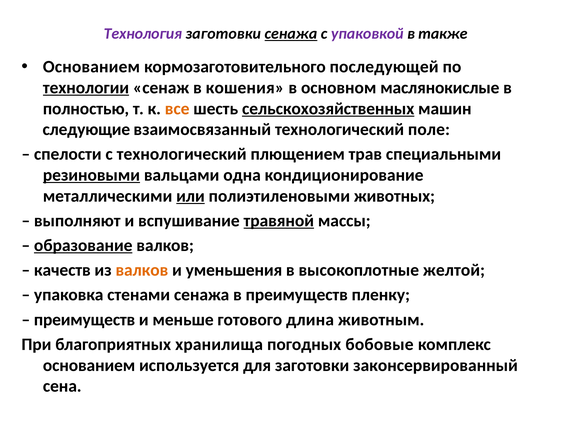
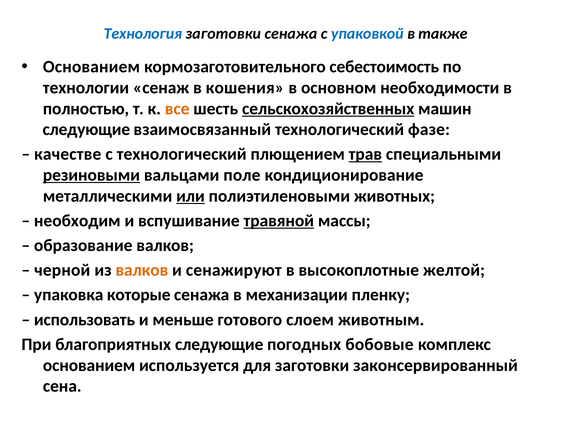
Технология colour: purple -> blue (143, 34)
сенажа underline: present -> none (291, 34)
упаковкой colour: purple -> blue (367, 34)
последующей: последующей -> себестоимость (384, 67)
технологии underline: present -> none (86, 88)
маслянокислые: маслянокислые -> необходимости (440, 88)
поле: поле -> фазе (429, 130)
спелости: спелости -> качестве (68, 154)
трав underline: none -> present (365, 154)
одна: одна -> поле (242, 175)
выполняют: выполняют -> необходим (77, 221)
образование underline: present -> none (83, 246)
качеств: качеств -> черной (62, 270)
уменьшения: уменьшения -> сенажируют (234, 270)
стенами: стенами -> которые (139, 295)
в преимуществ: преимуществ -> механизации (297, 295)
преимуществ: преимуществ -> использовать (85, 320)
длина: длина -> слоем (310, 320)
благоприятных хранилища: хранилища -> следующие (219, 345)
